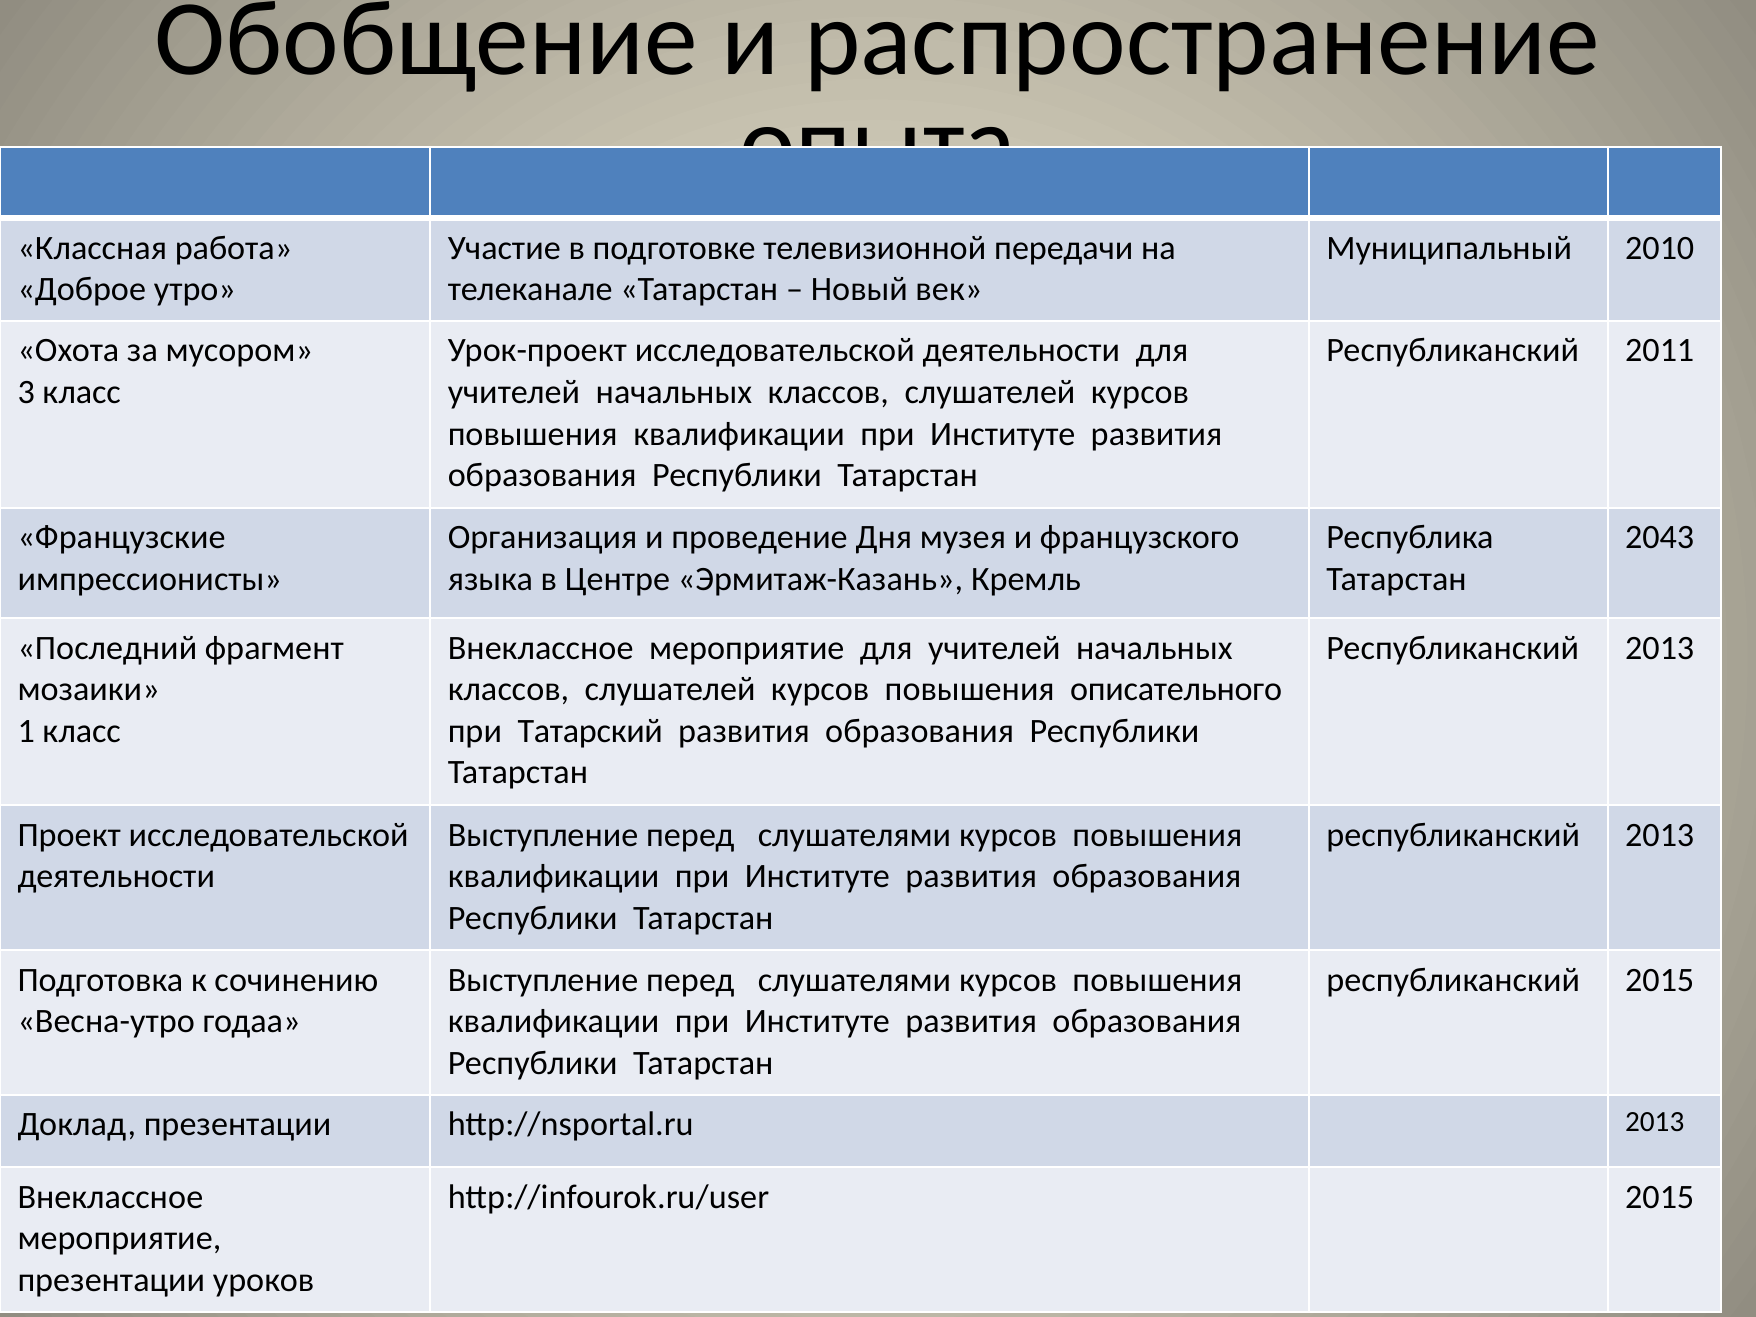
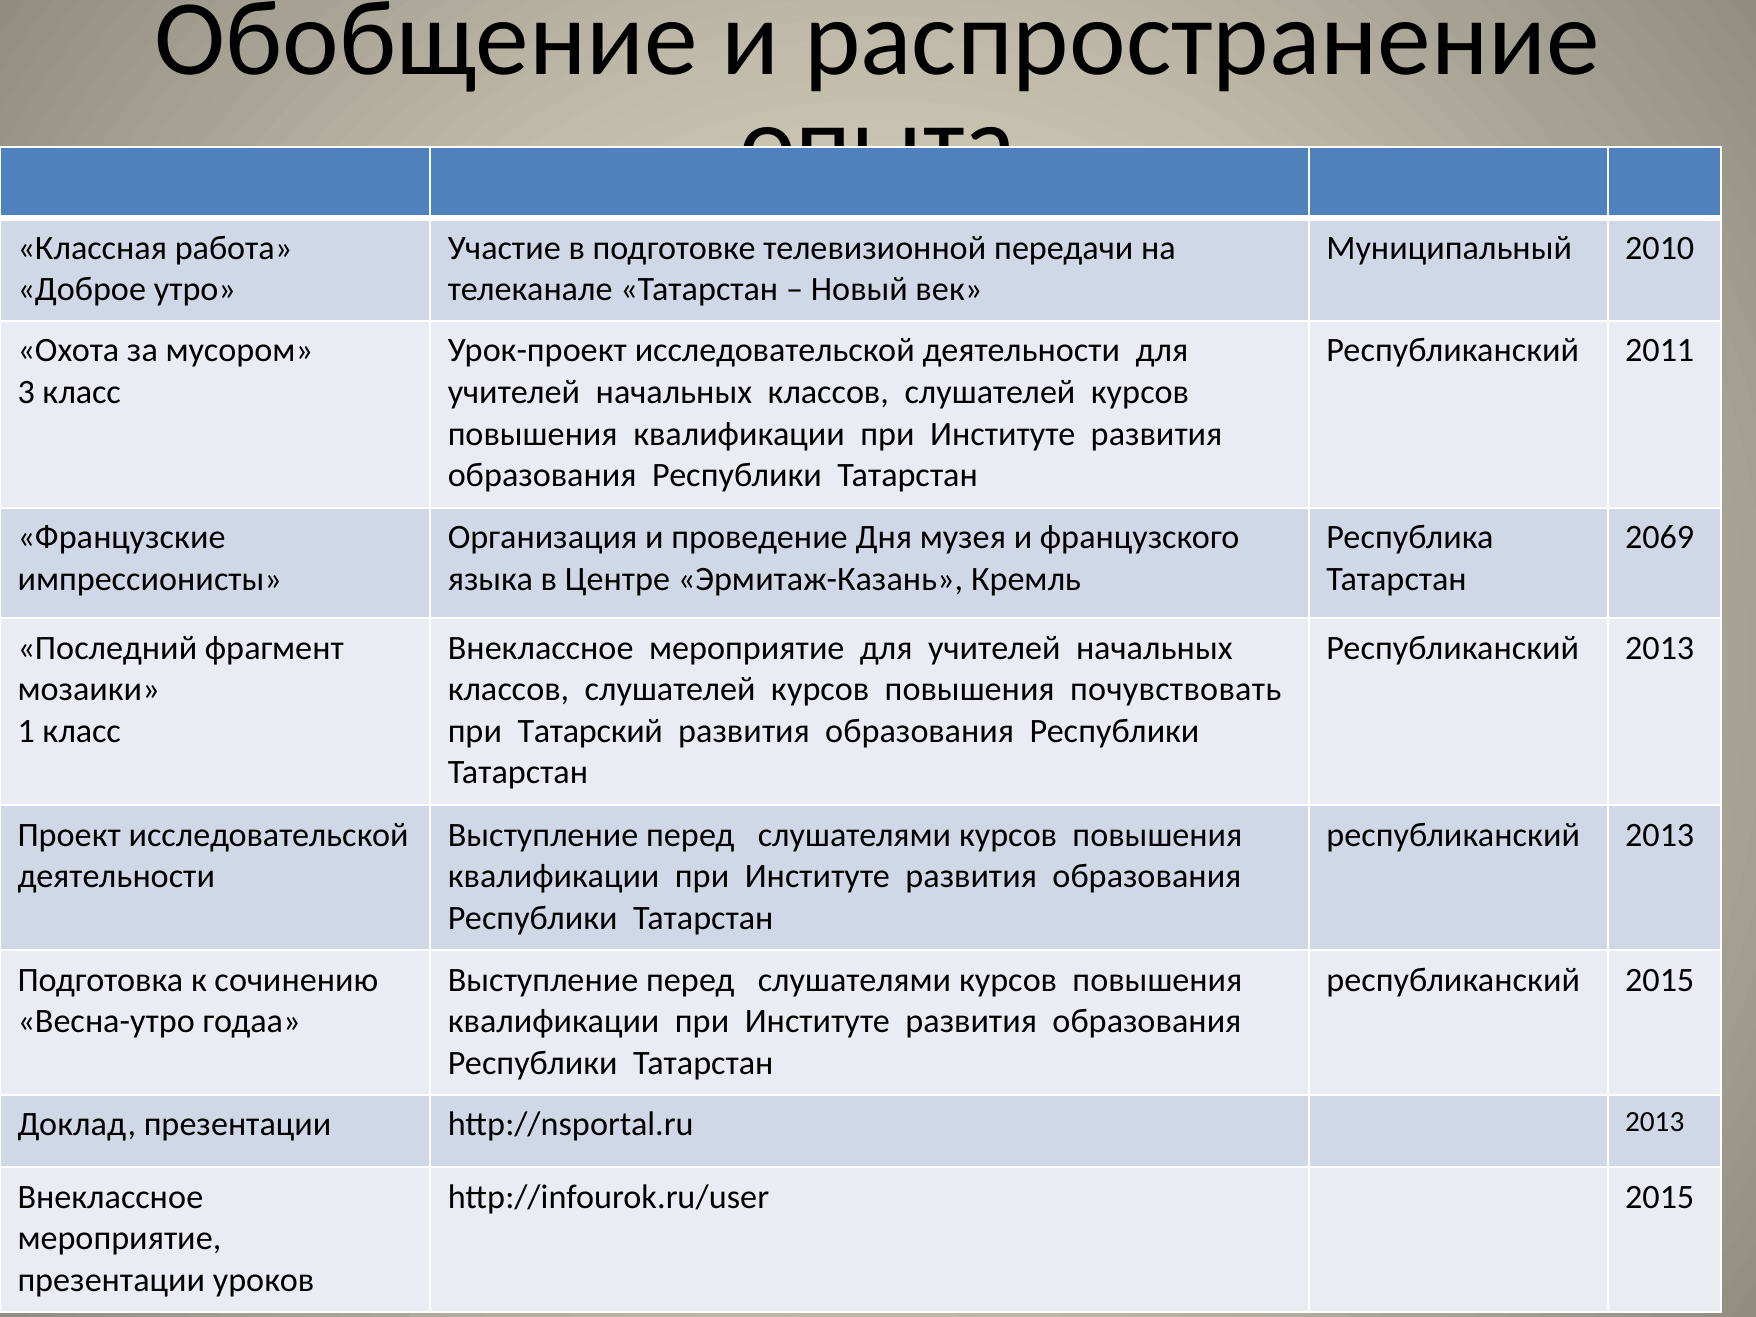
2043: 2043 -> 2069 (1660, 538)
описательного: описательного -> почувствовать (1176, 689)
